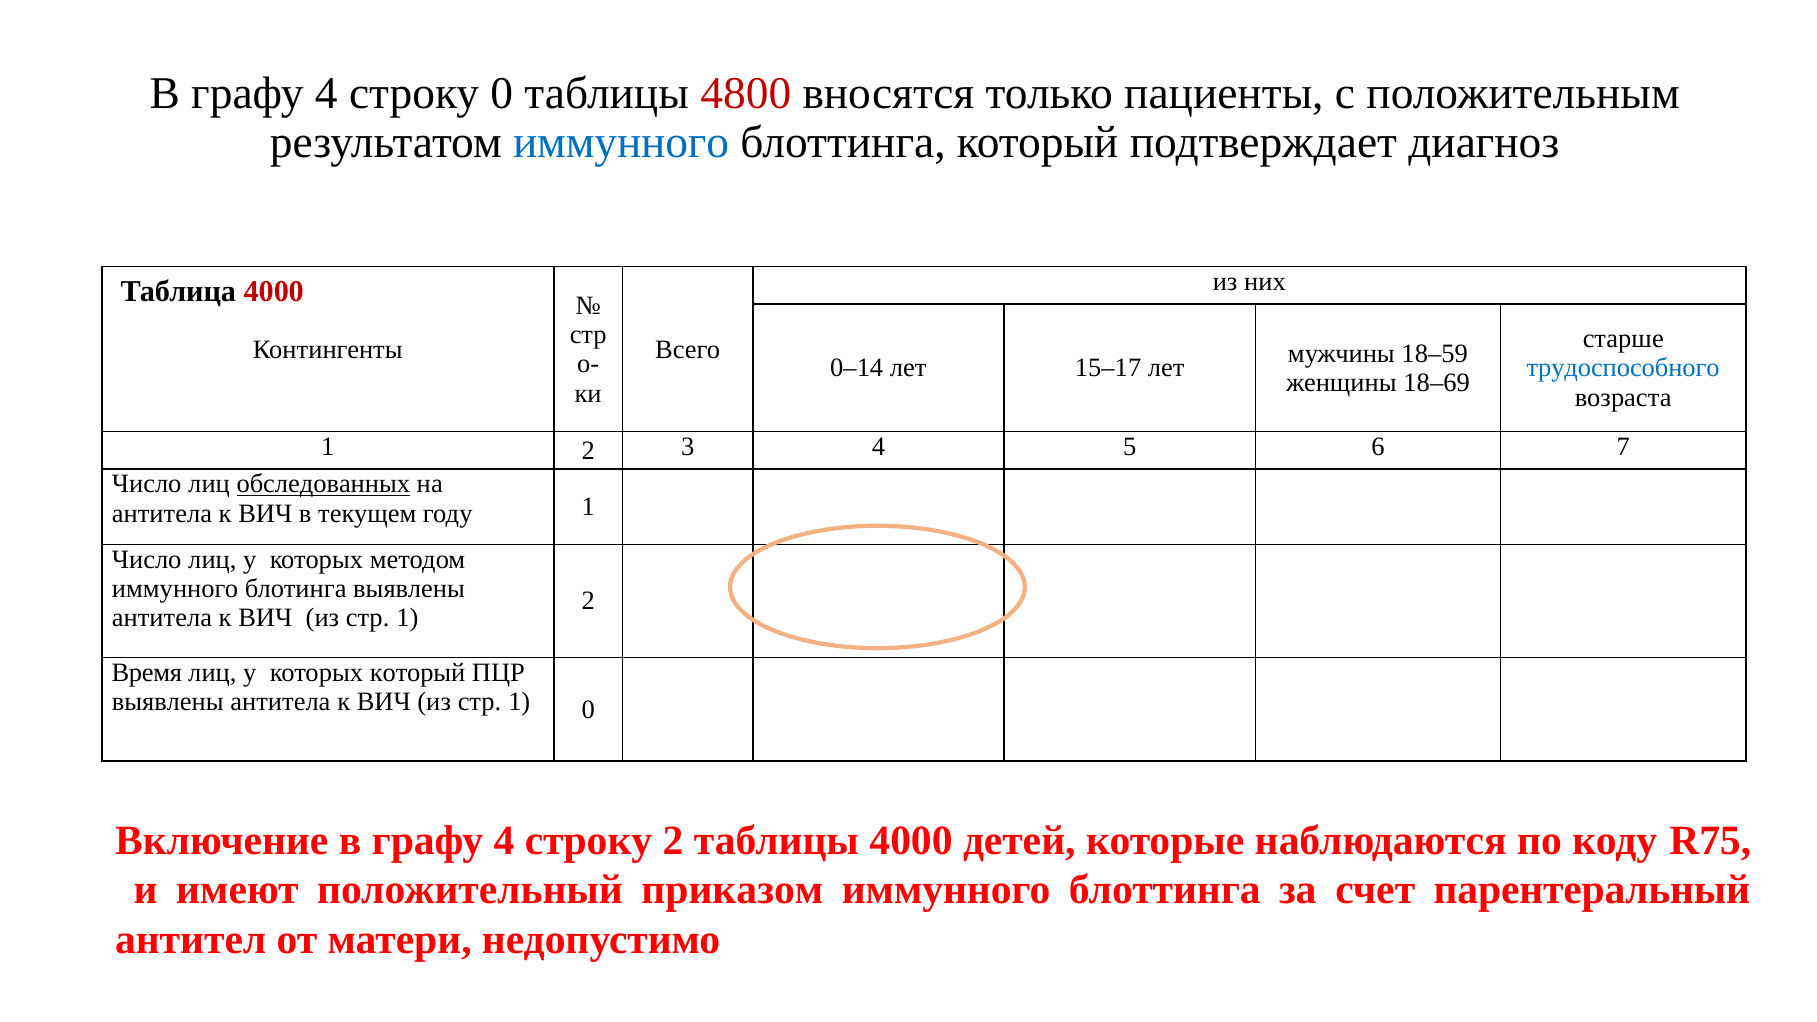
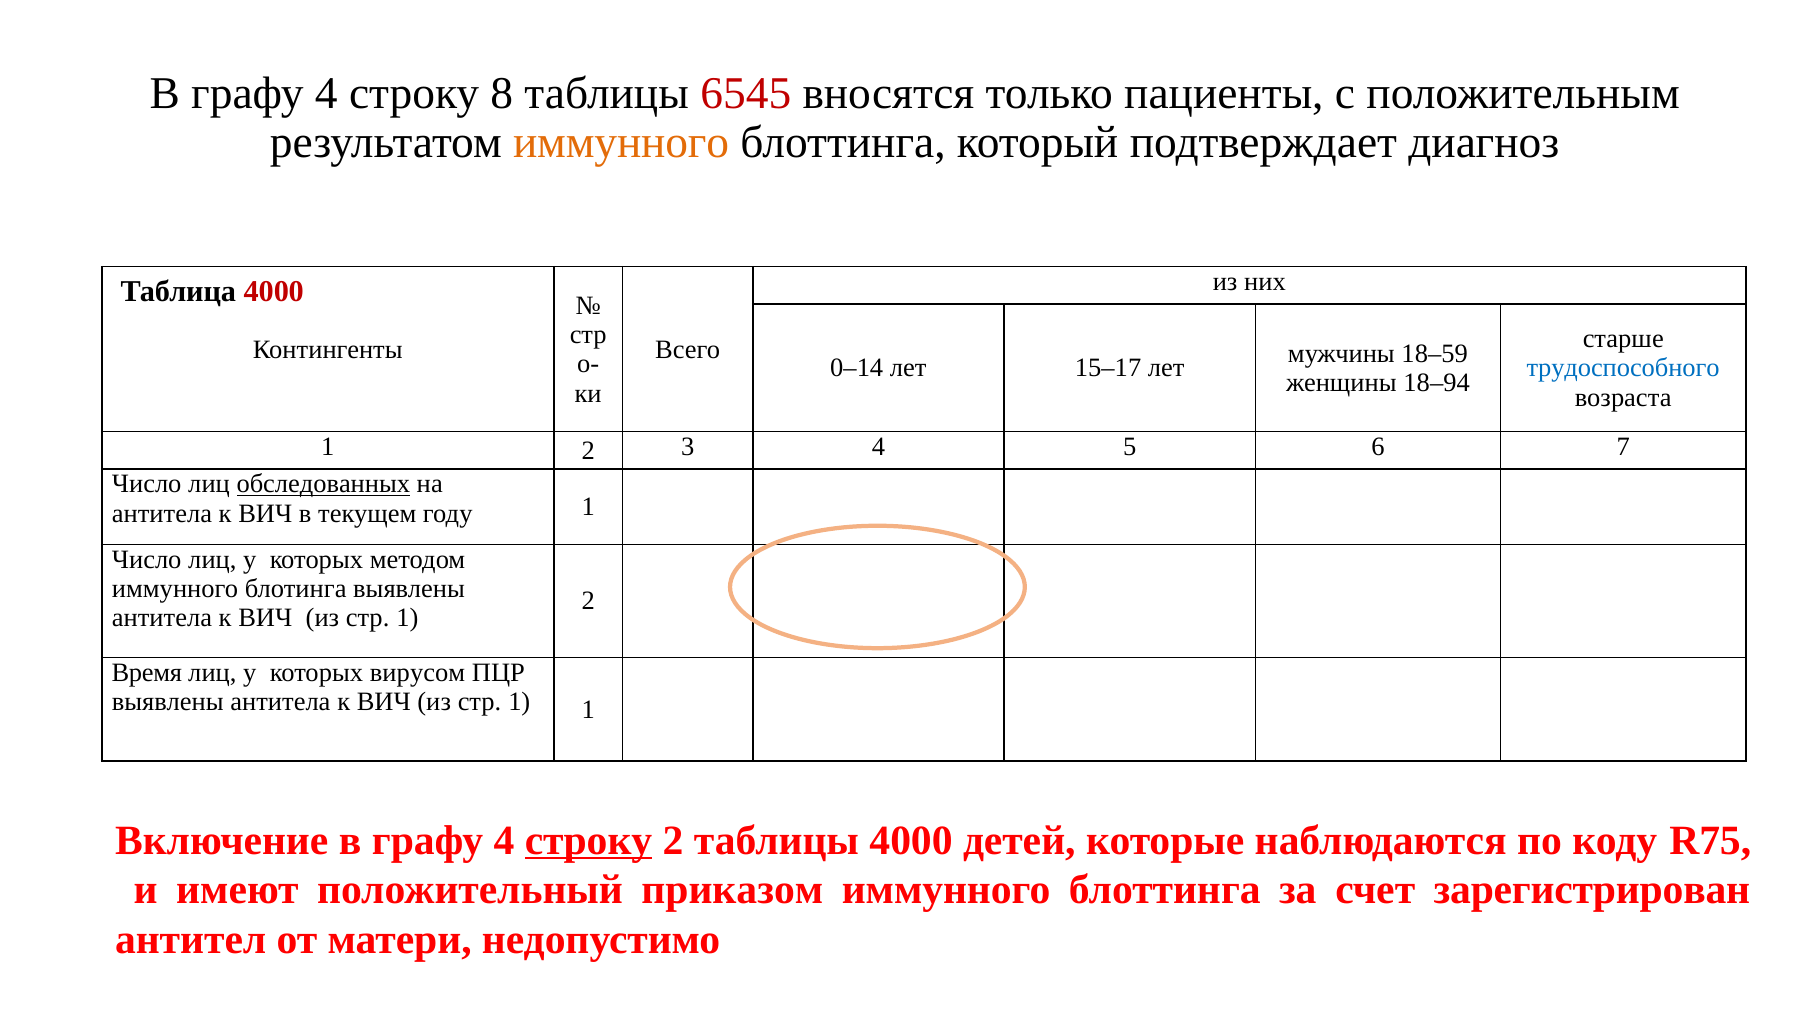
строку 0: 0 -> 8 (502, 94)
4800: 4800 -> 6545 (746, 94)
иммунного colour: blue -> orange (621, 143)
18–69: 18–69 -> 18–94 (1437, 383)
которых который: который -> вирусом (418, 672)
1 0: 0 -> 1 (588, 709)
строку underline: none -> present (589, 840)
парентеральный: парентеральный -> зарегистрирован (1592, 890)
